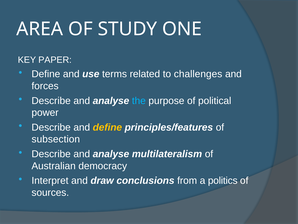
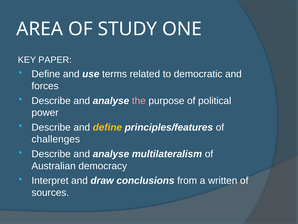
challenges: challenges -> democratic (198, 74)
the colour: light blue -> pink (139, 101)
subsection: subsection -> challenges (56, 139)
politics: politics -> written (223, 180)
